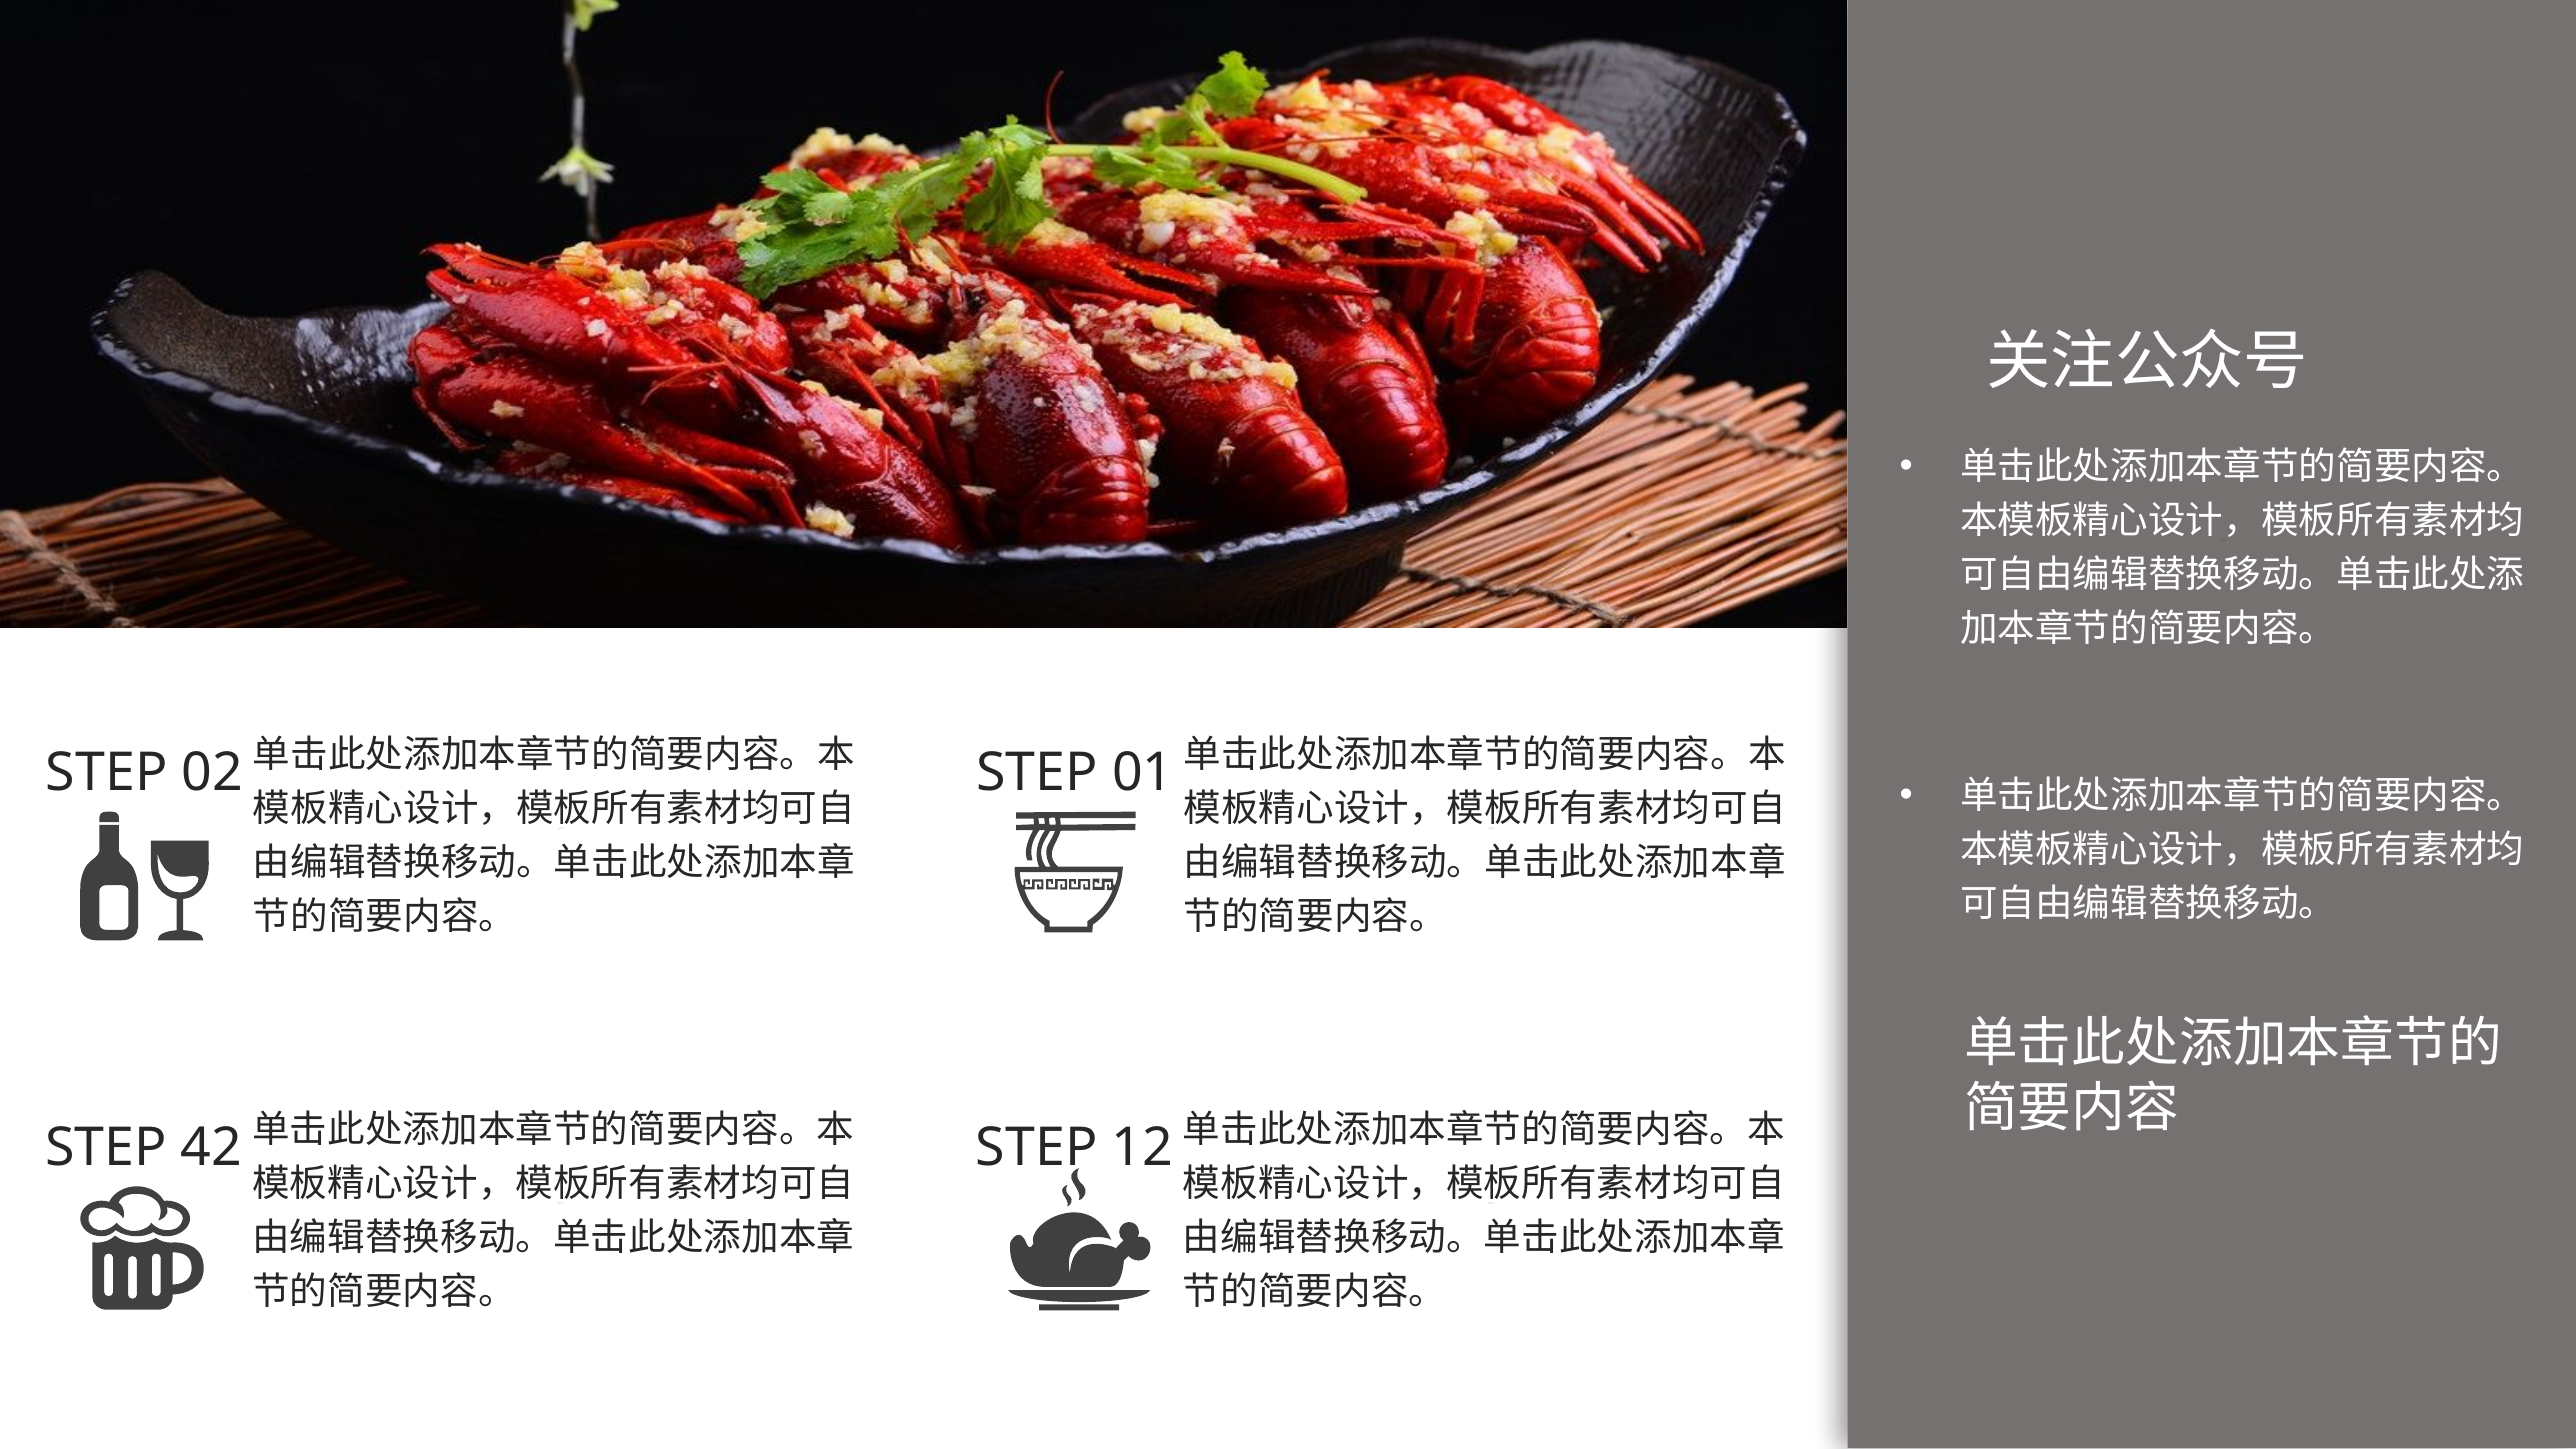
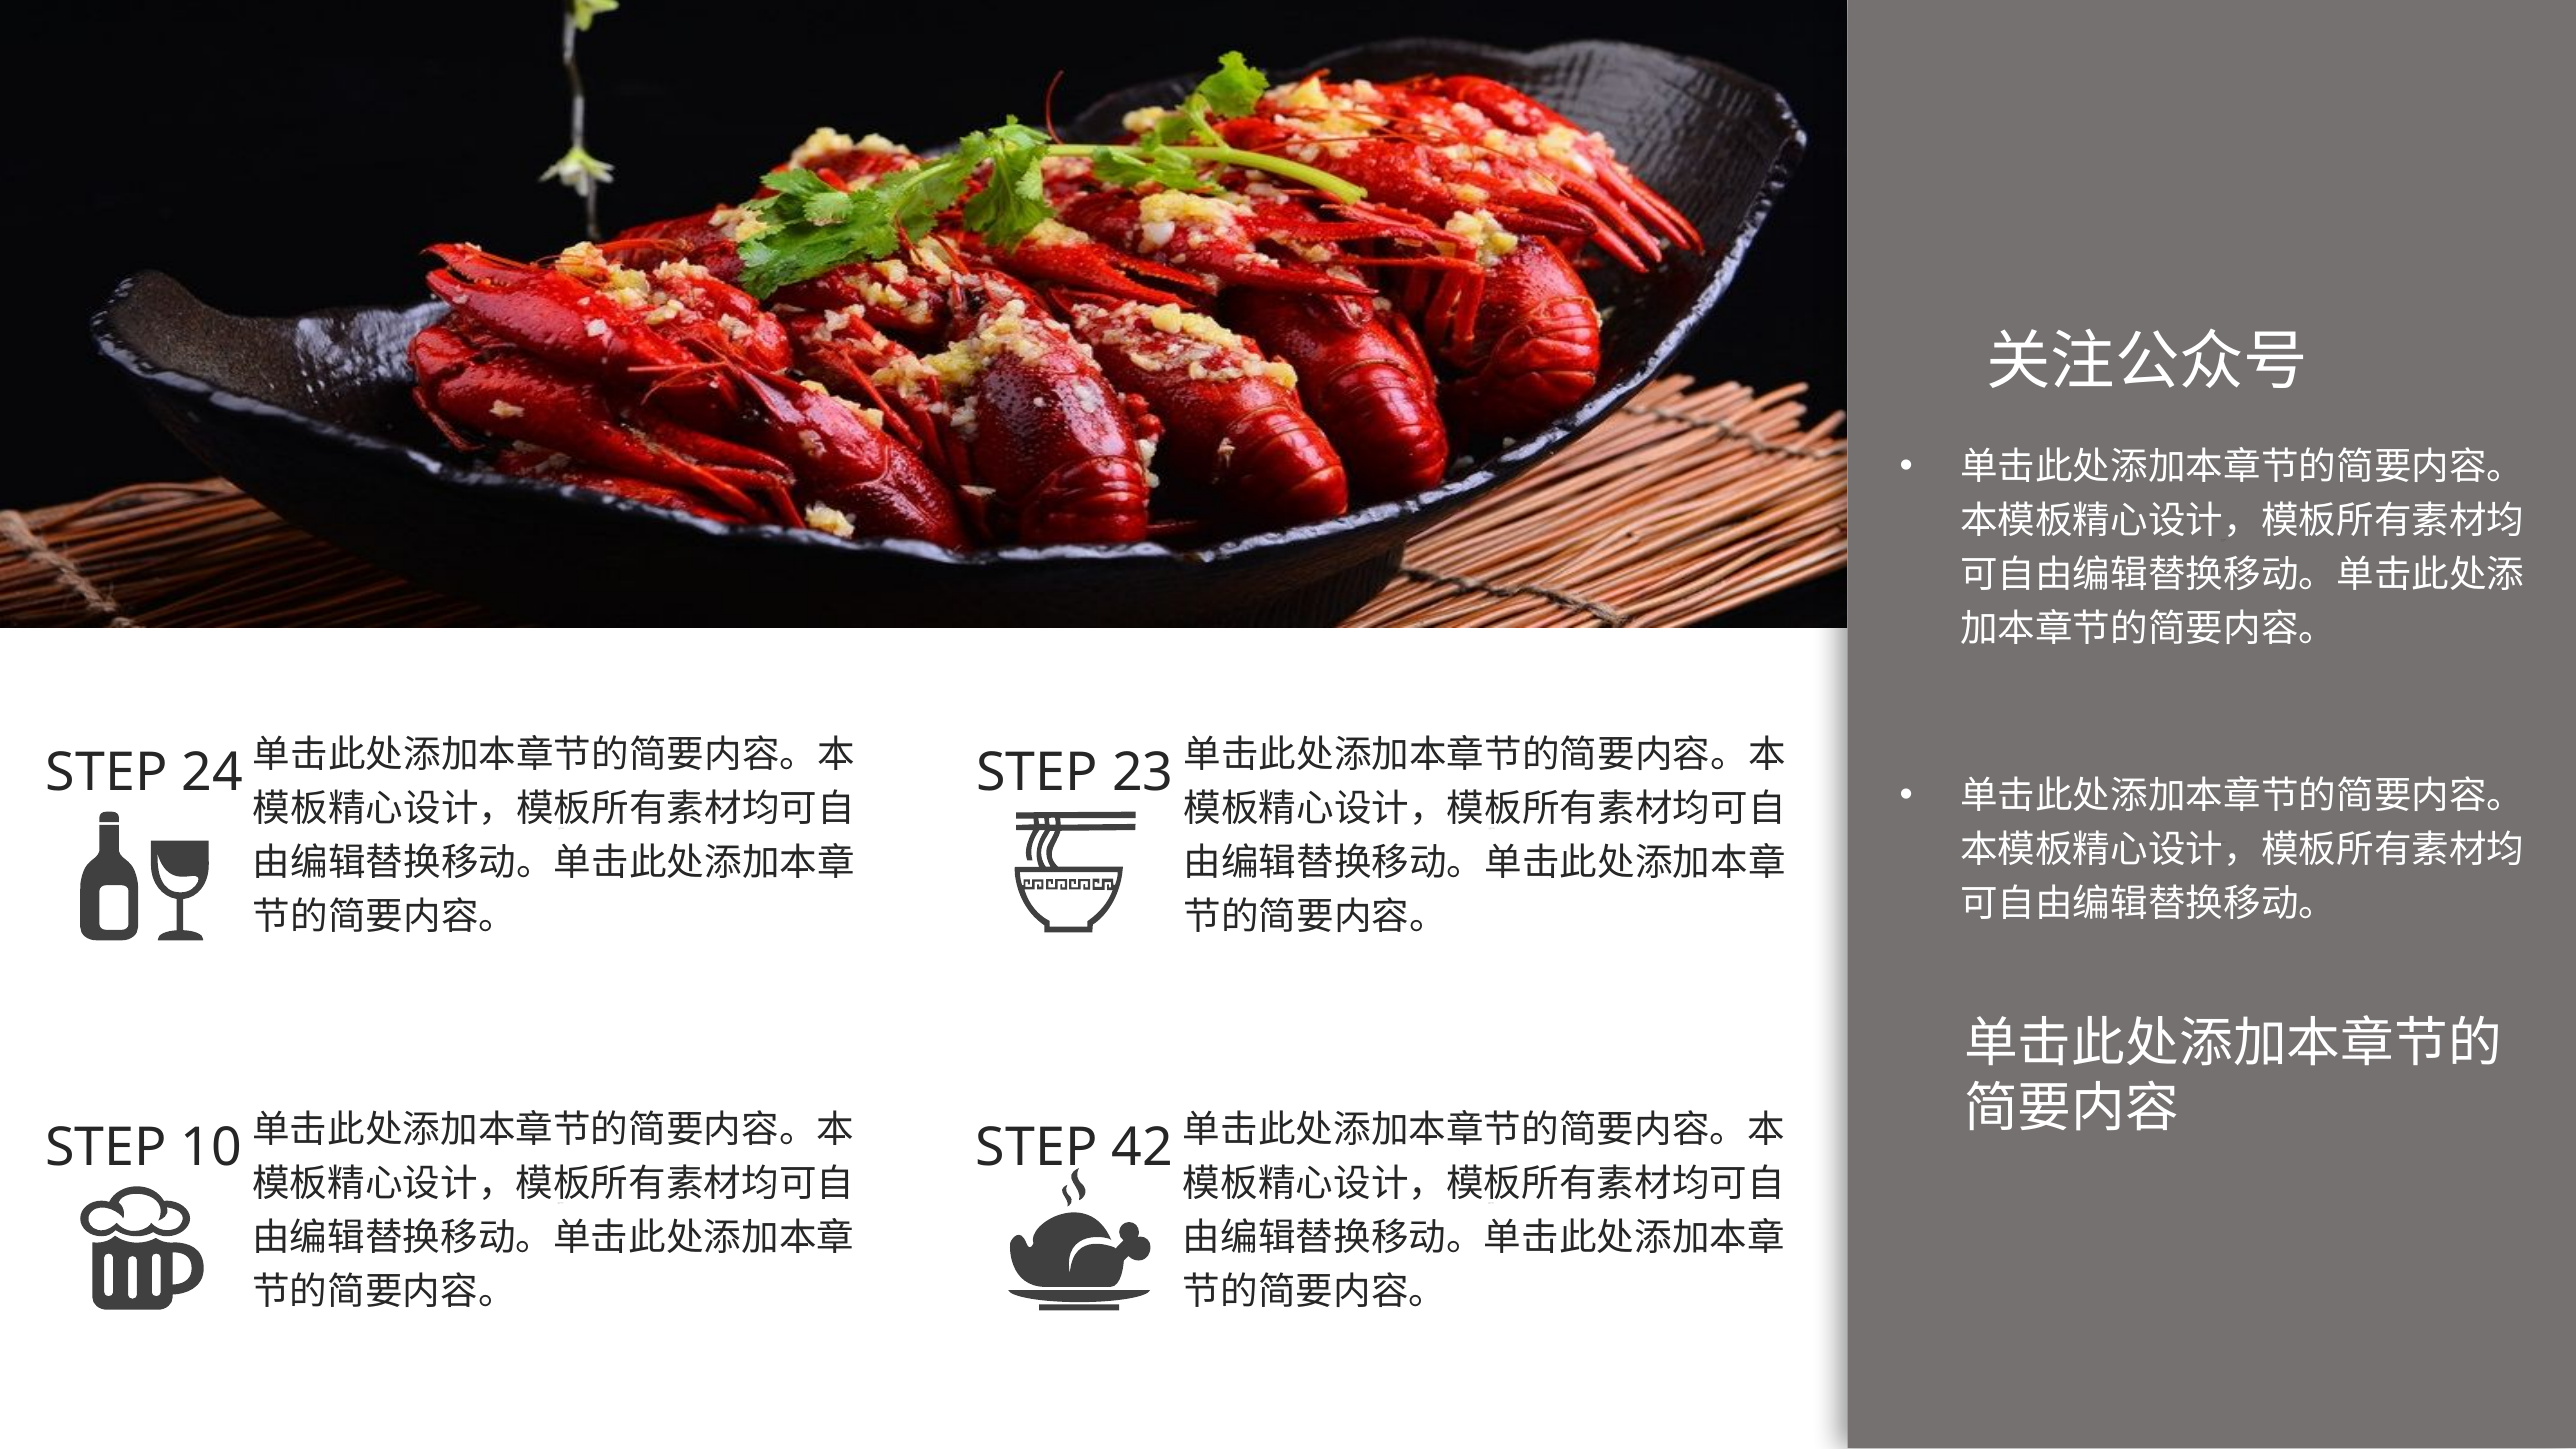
02: 02 -> 24 (212, 773)
01: 01 -> 23 (1143, 773)
42: 42 -> 10 (212, 1148)
12: 12 -> 42 (1142, 1148)
